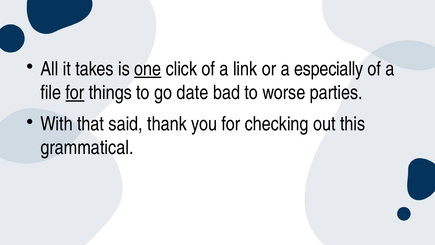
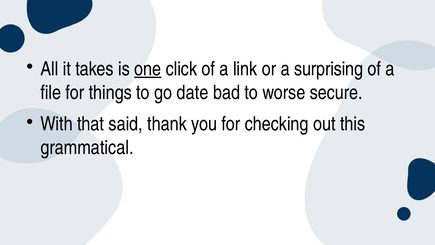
especially: especially -> surprising (329, 69)
for underline: present -> none (75, 92)
parties: parties -> secure (336, 92)
